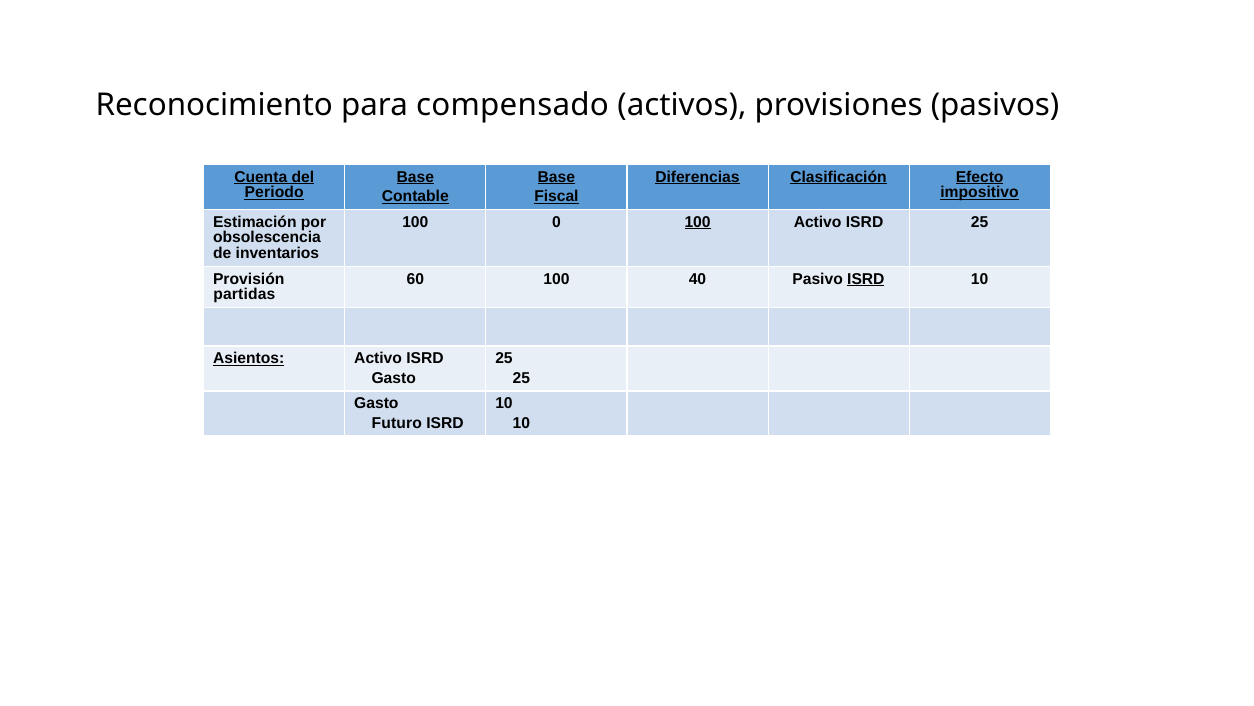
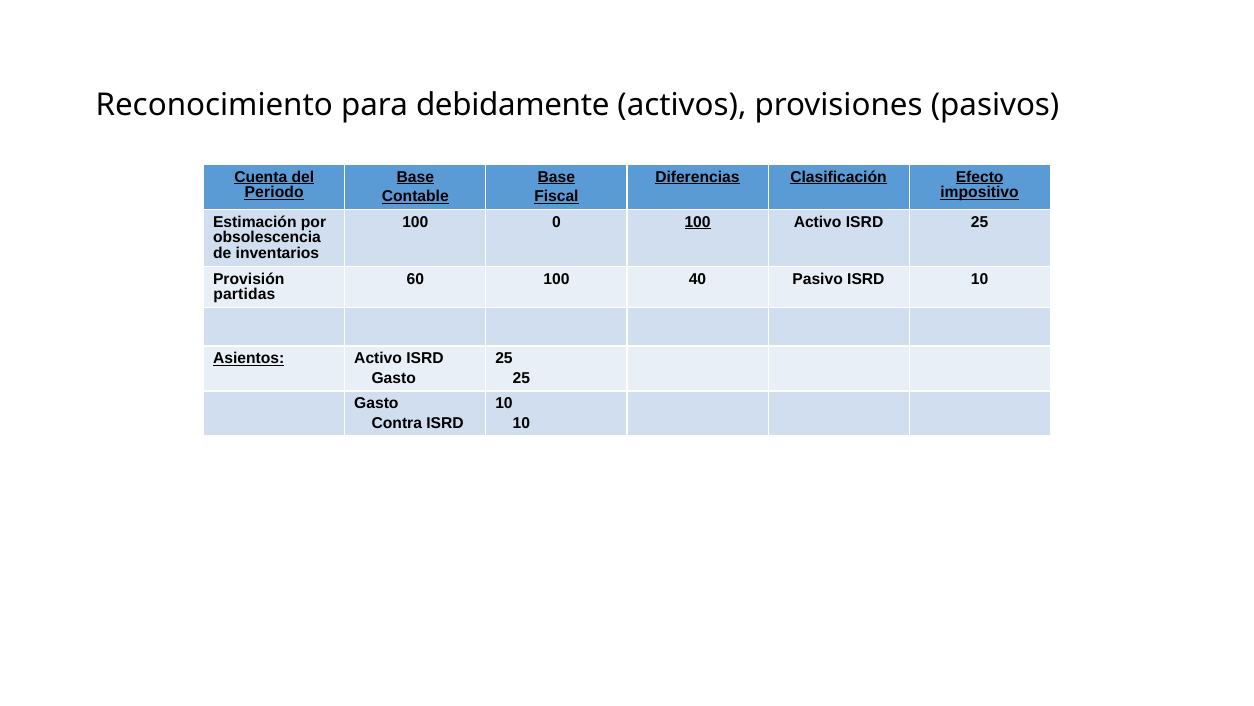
compensado: compensado -> debidamente (513, 106)
ISRD underline: present -> none (866, 279)
Futuro: Futuro -> Contra (397, 423)
